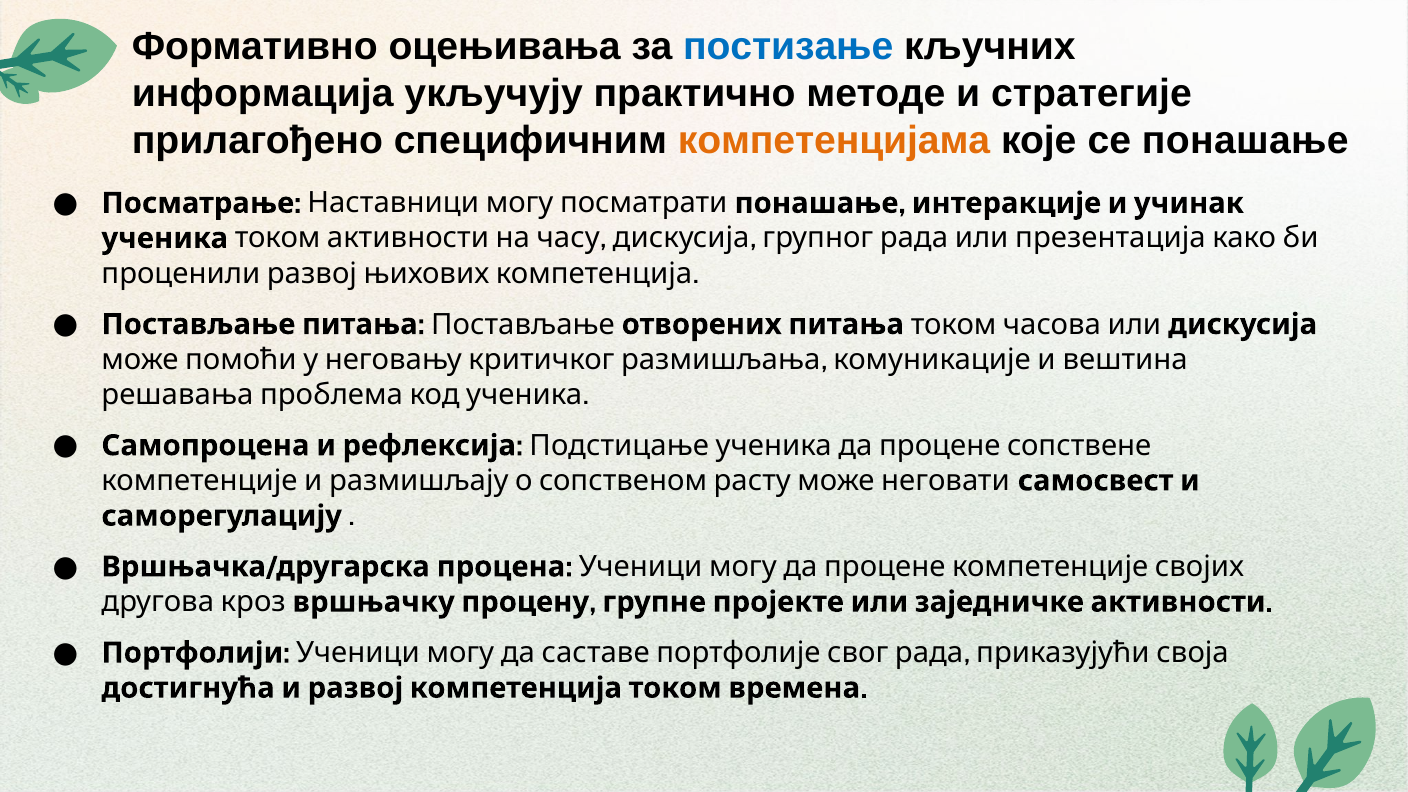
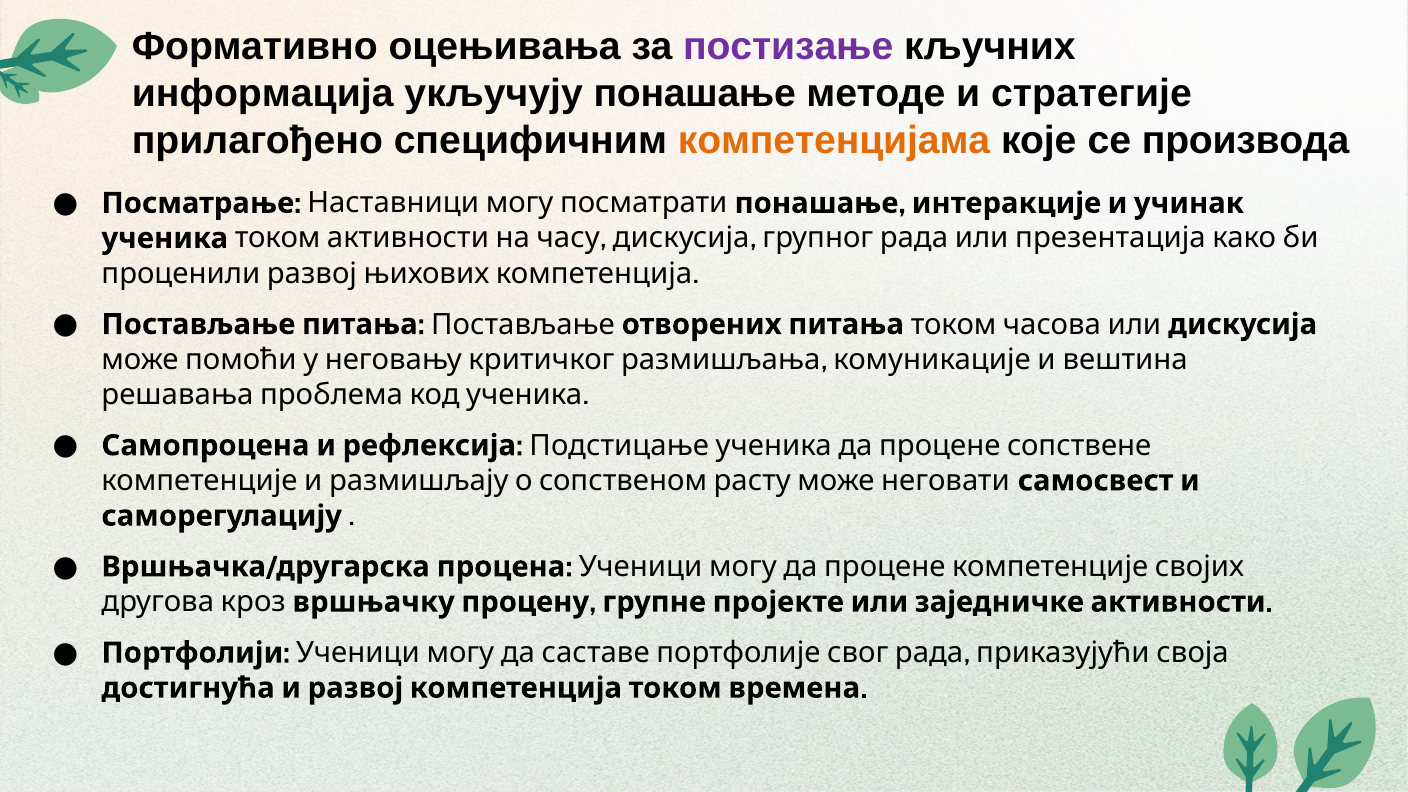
постизање colour: blue -> purple (788, 46)
укључују практично: практично -> понашање (695, 93)
се понашање: понашање -> производа (1246, 140)
